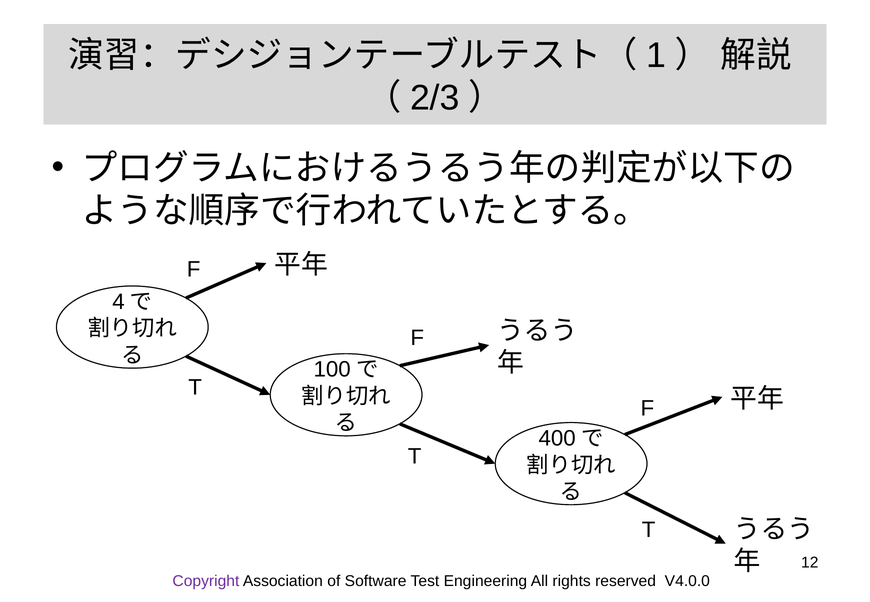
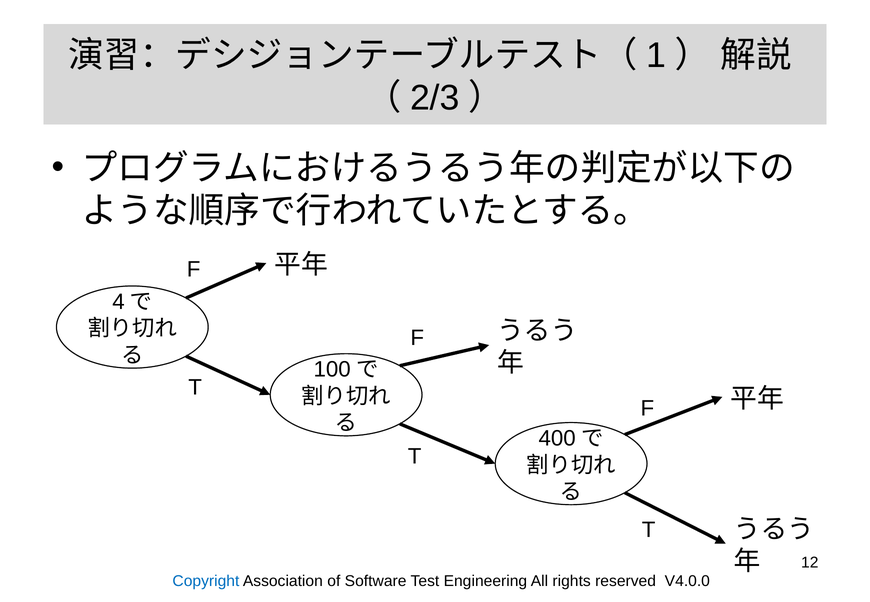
Copyright colour: purple -> blue (206, 581)
